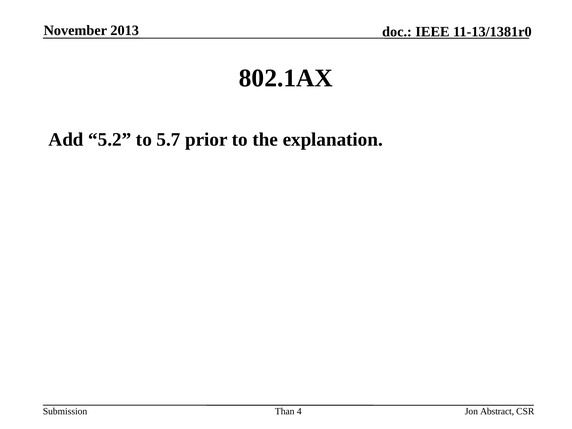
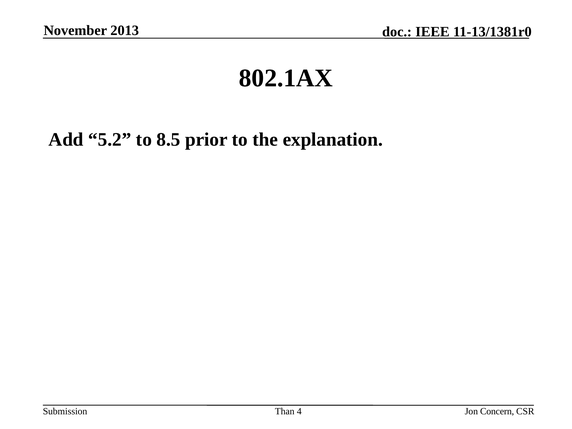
5.7: 5.7 -> 8.5 (169, 140)
Abstract: Abstract -> Concern (497, 411)
